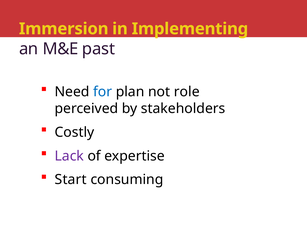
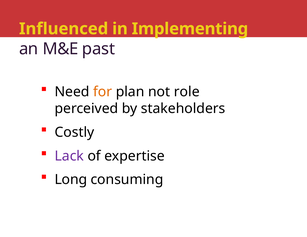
Immersion: Immersion -> Influenced (64, 29)
for colour: blue -> orange (103, 92)
Start: Start -> Long (71, 180)
